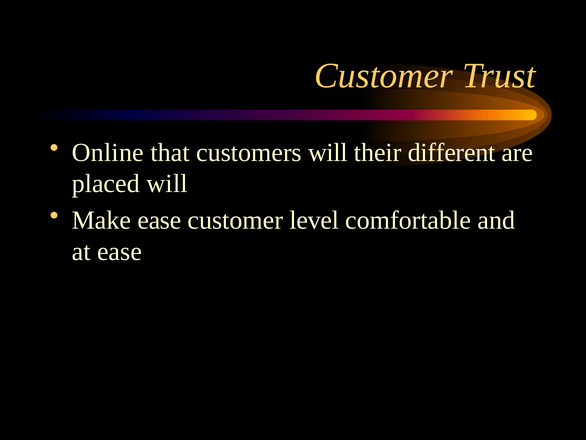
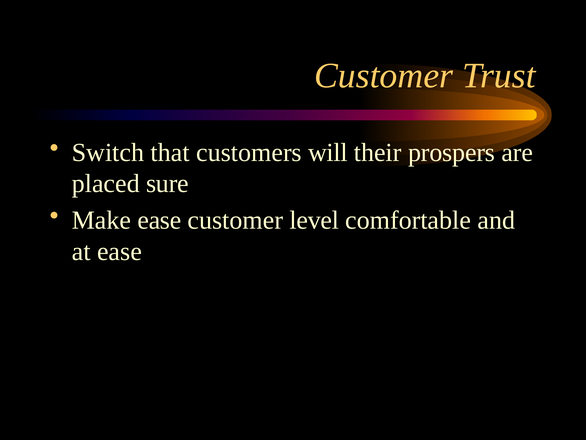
Online: Online -> Switch (108, 152)
different: different -> prospers (452, 152)
placed will: will -> sure (167, 184)
